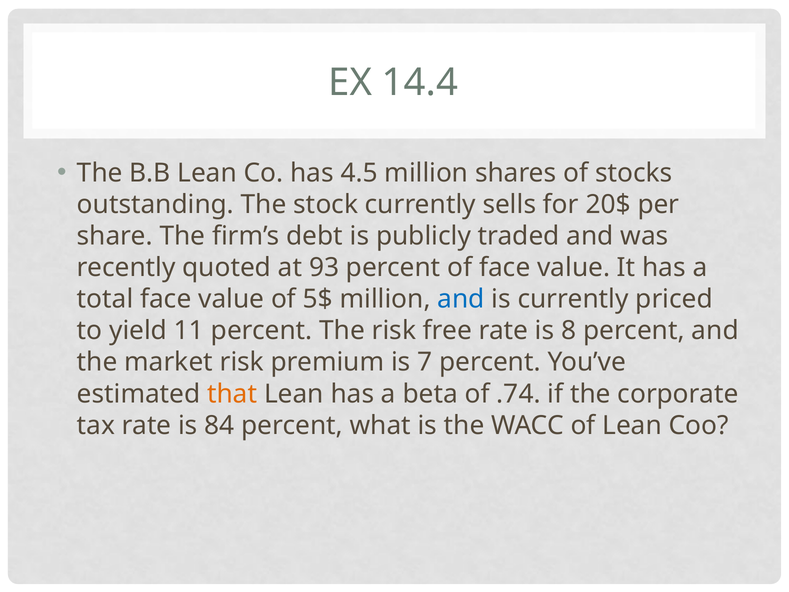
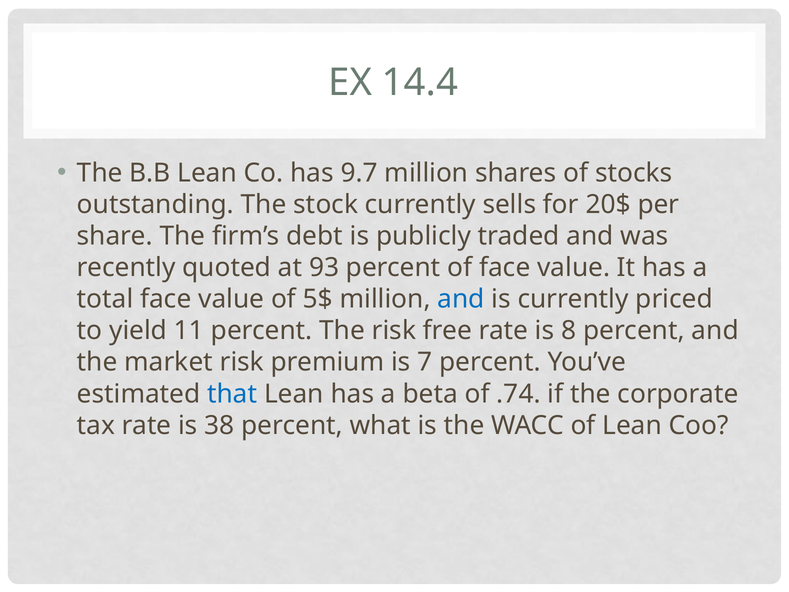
4.5: 4.5 -> 9.7 (359, 173)
that colour: orange -> blue (232, 394)
84: 84 -> 38 (219, 425)
